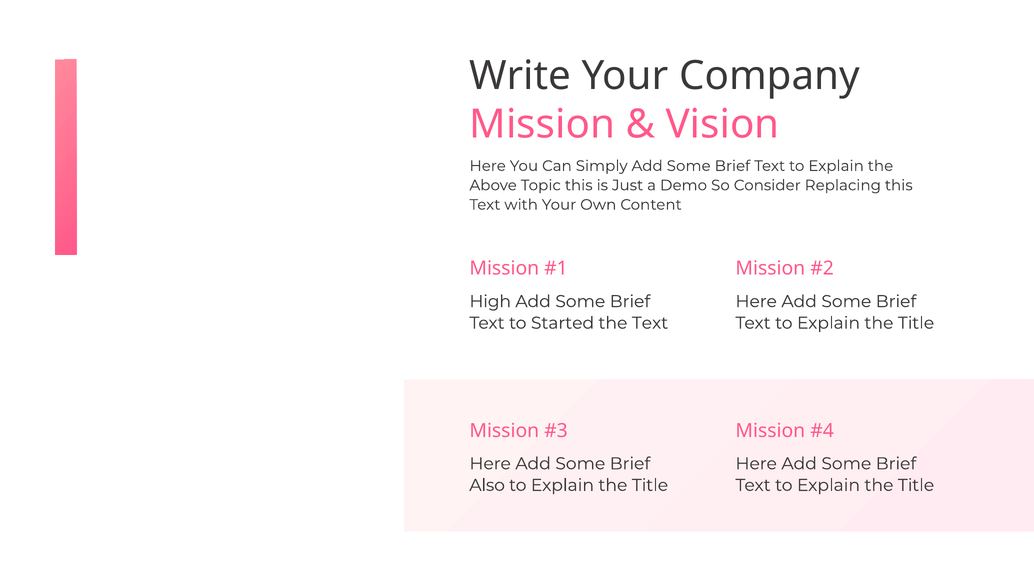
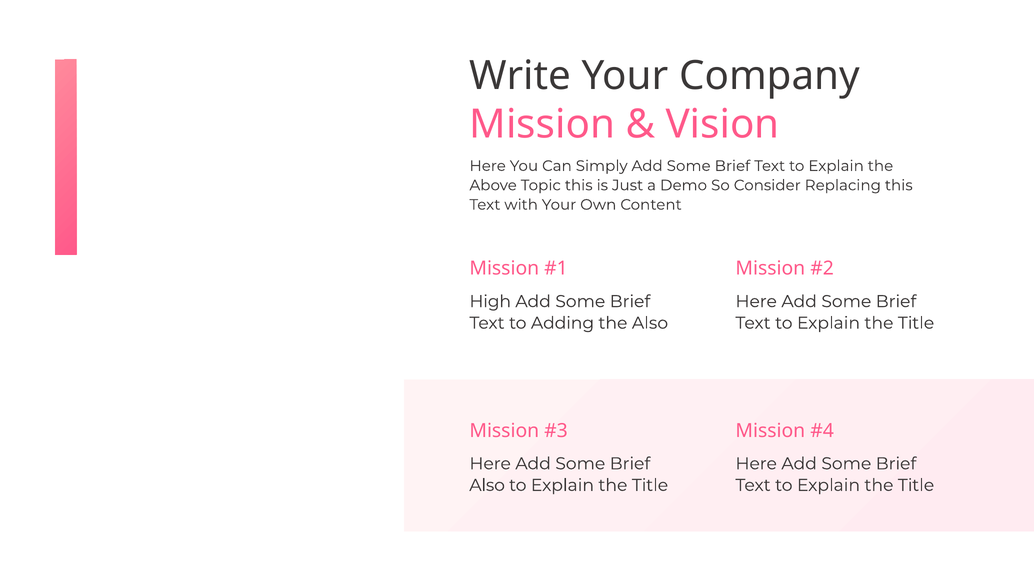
Started: Started -> Adding (563, 323)
the Text: Text -> Also (650, 323)
